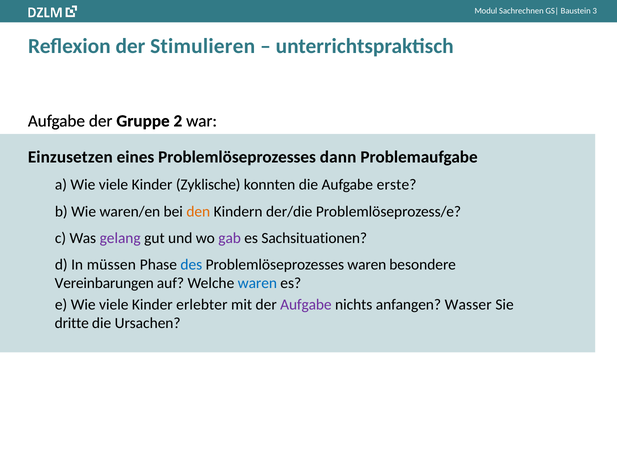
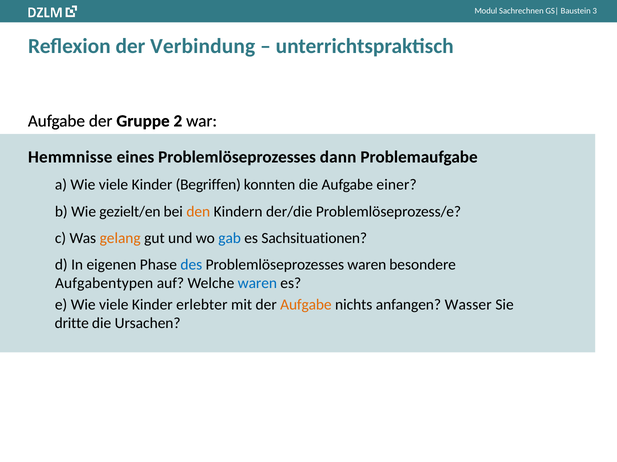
Stimulieren: Stimulieren -> Verbindung (203, 46)
Einzusetzen: Einzusetzen -> Hemmnisse (70, 157)
Zyklische: Zyklische -> Begriffen (208, 185)
erste: erste -> einer (397, 185)
waren/en: waren/en -> gezielt/en (130, 212)
gelang colour: purple -> orange (120, 239)
gab colour: purple -> blue (230, 239)
müssen: müssen -> eigenen (111, 265)
Vereinbarungen: Vereinbarungen -> Aufgabentypen (104, 284)
Aufgabe colour: purple -> orange (306, 305)
